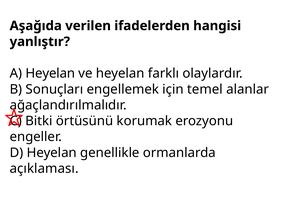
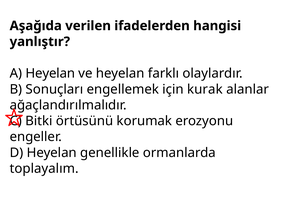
temel: temel -> kurak (205, 89)
açıklaması: açıklaması -> toplayalım (44, 168)
